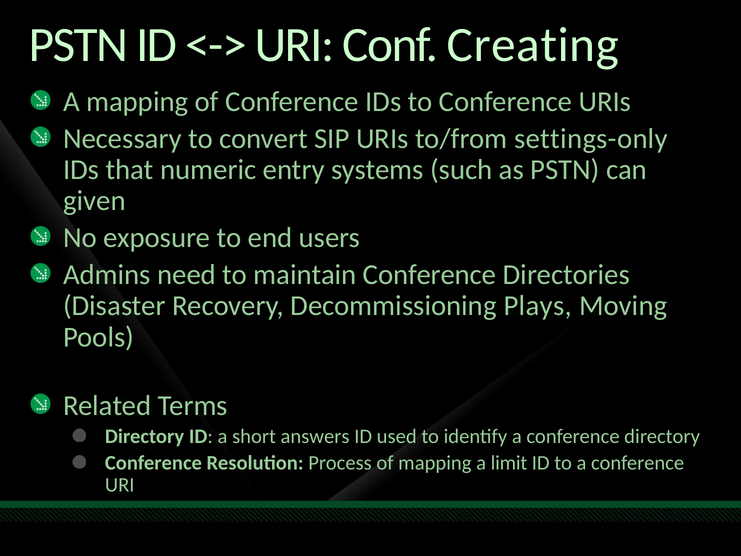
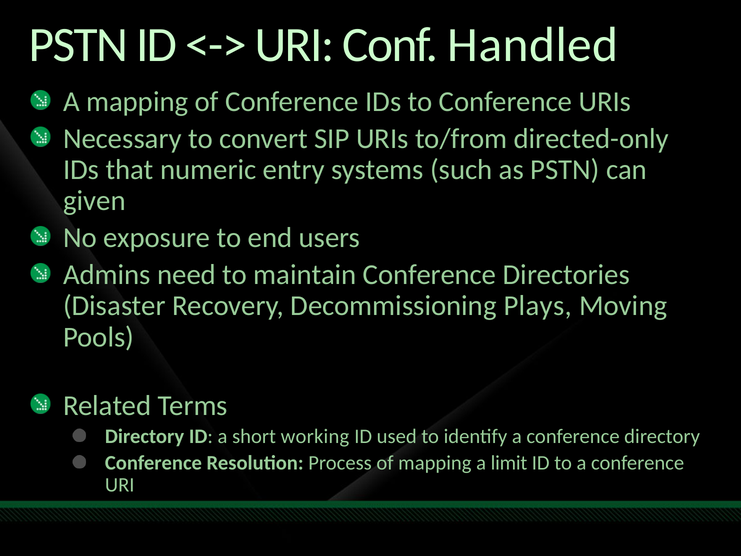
Creating: Creating -> Handled (533, 45)
settings-only: settings-only -> directed-only (591, 139)
answers: answers -> working (315, 436)
